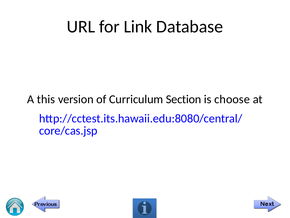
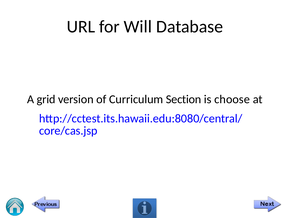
Link: Link -> Will (138, 27)
this: this -> grid (46, 99)
